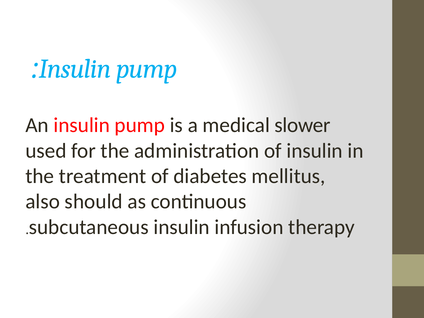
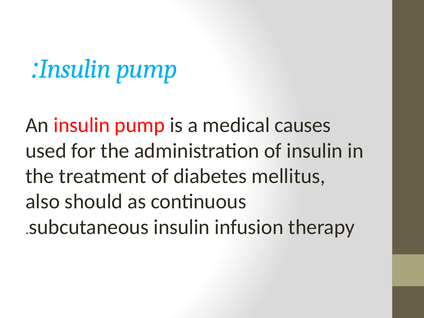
slower: slower -> causes (303, 125)
